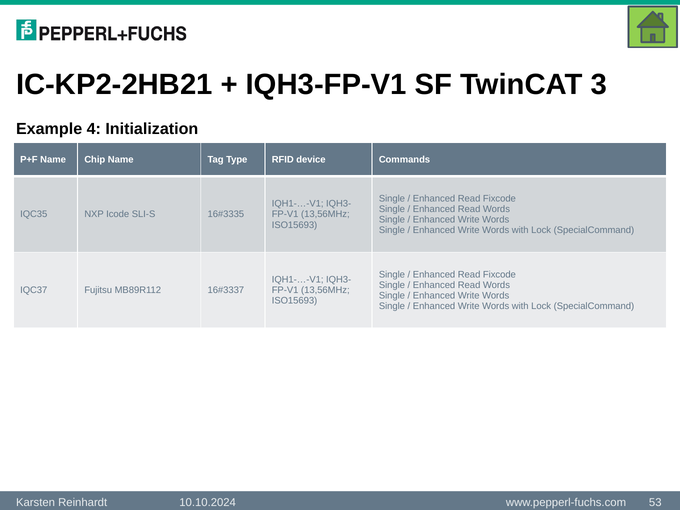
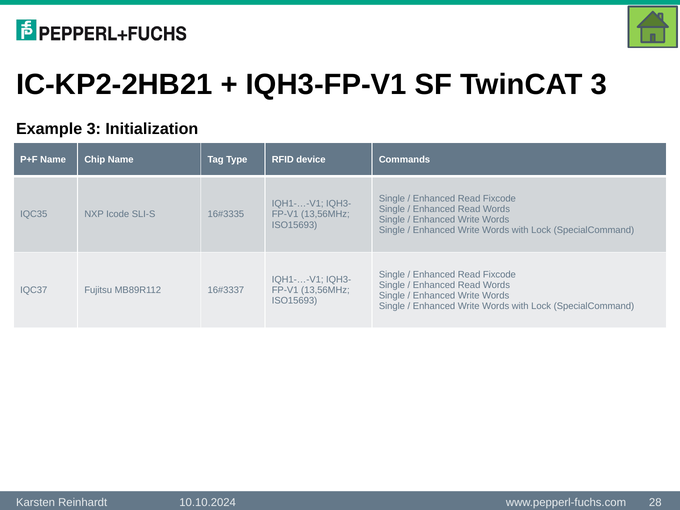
Example 4: 4 -> 3 (94, 129)
53: 53 -> 28 (655, 503)
